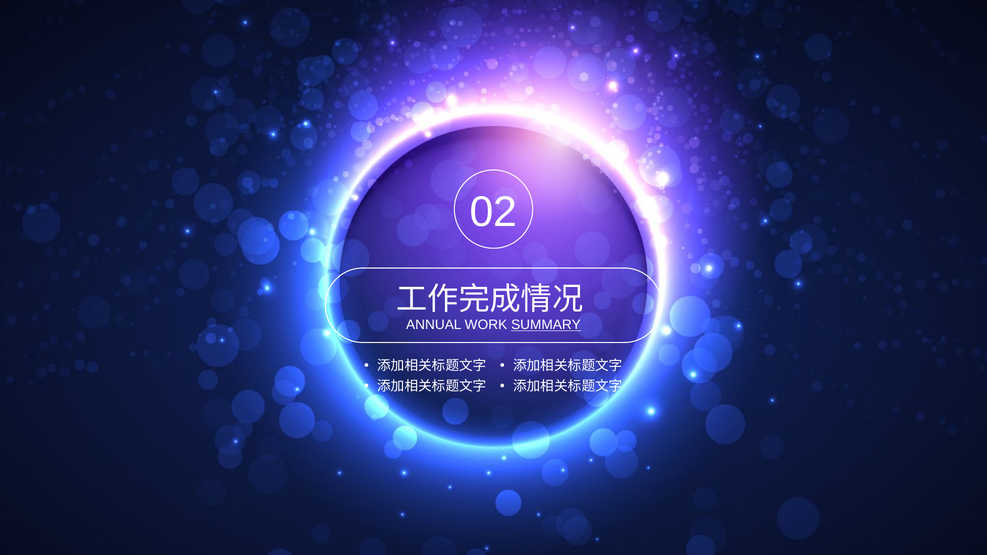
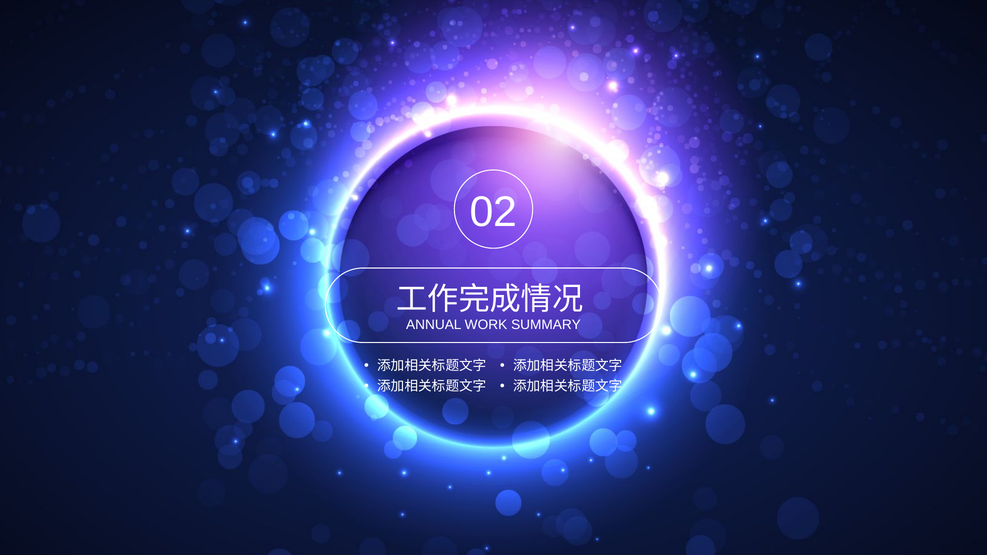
SUMMARY underline: present -> none (546, 325)
